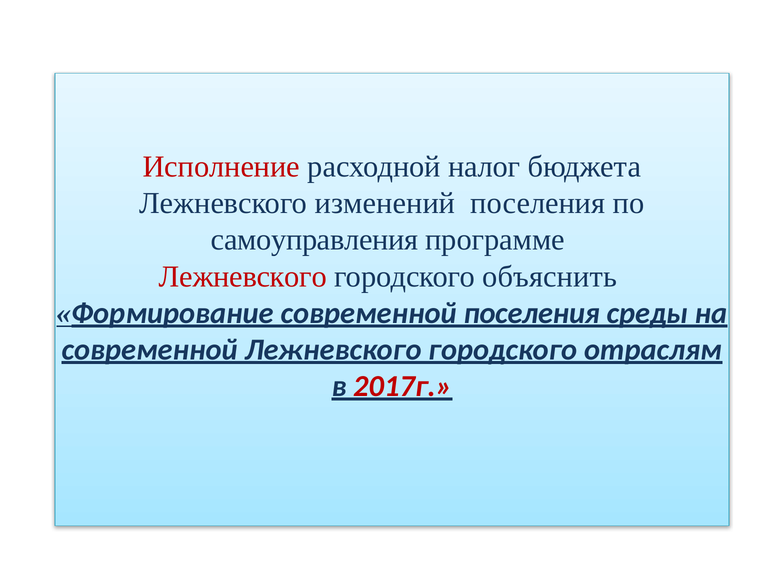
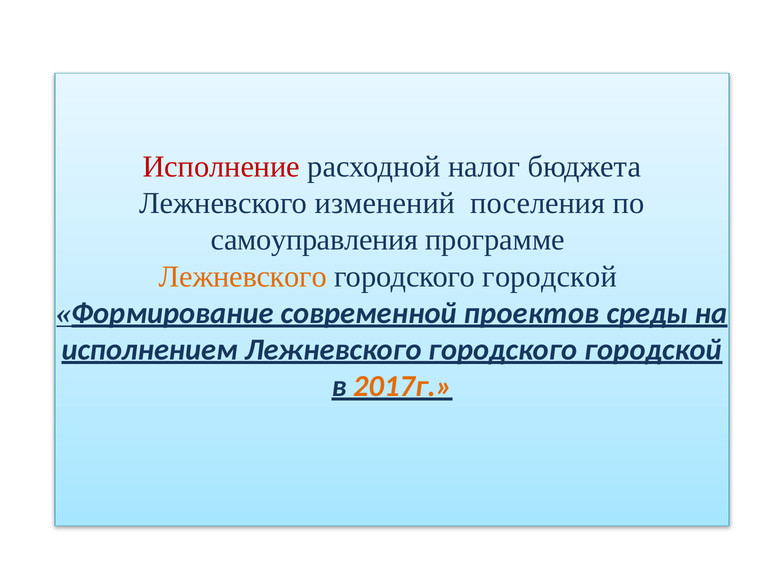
Лежневского colour: red -> orange (243, 277)
объяснить: объяснить -> городской (550, 277)
современной поселения: поселения -> проектов (532, 313)
современной: современной -> исполнением (150, 350)
отраслям: отраслям -> городской (653, 350)
2017г colour: red -> orange (403, 386)
